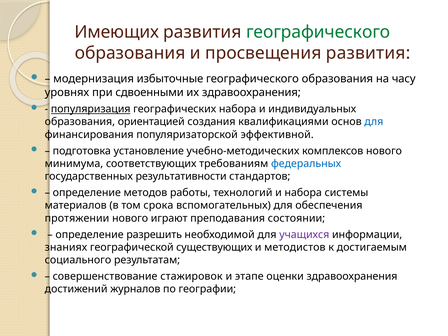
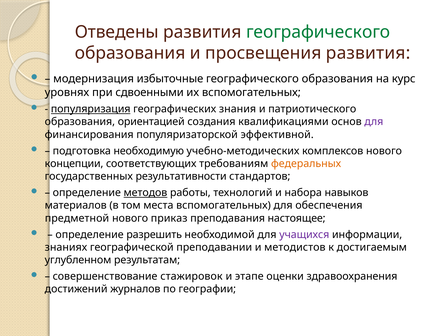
Имеющих: Имеющих -> Отведены (117, 32)
часу: часу -> курс (404, 79)
их здравоохранения: здравоохранения -> вспомогательных (251, 92)
географических набора: набора -> знания (238, 109)
индивидуальных: индивидуальных -> патриотического (312, 109)
для colour: blue -> purple (374, 122)
установление: установление -> необходимую (149, 151)
минимума: минимума -> концепции (74, 164)
федеральных colour: blue -> orange (306, 164)
методов underline: none -> present (145, 193)
системы: системы -> навыков (347, 193)
срока: срока -> места (158, 205)
протяжении: протяжении -> предметной (77, 218)
играют: играют -> приказ (169, 218)
состоянии: состоянии -> настоящее (297, 218)
существующих: существующих -> преподавании (214, 247)
социального: социального -> углубленном (78, 260)
